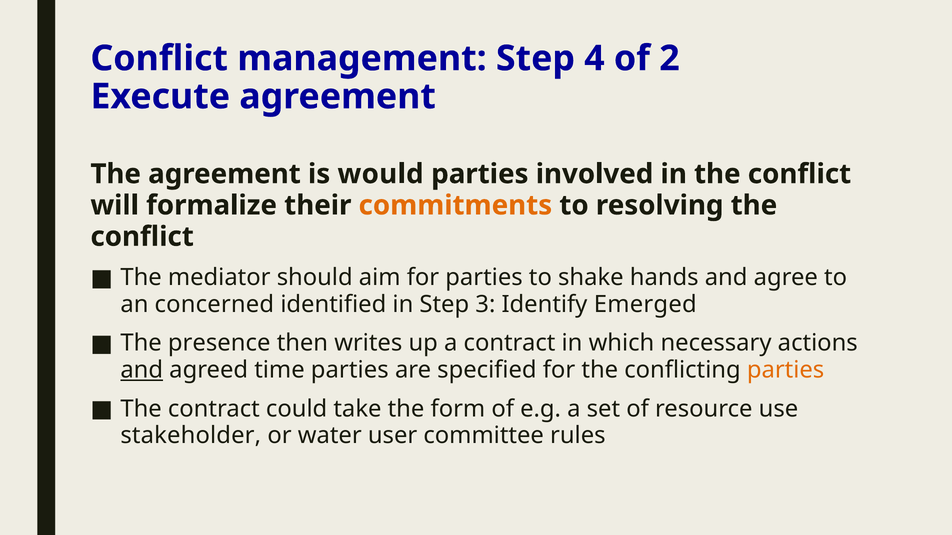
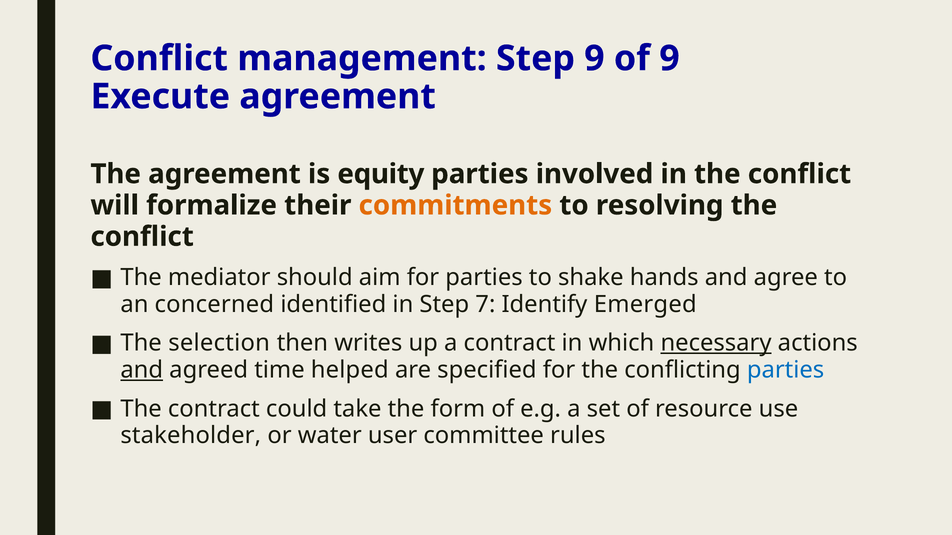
Step 4: 4 -> 9 (594, 59)
of 2: 2 -> 9 (669, 59)
would: would -> equity (381, 174)
3: 3 -> 7 (485, 305)
presence: presence -> selection (219, 343)
necessary underline: none -> present (716, 343)
time parties: parties -> helped (350, 370)
parties colour: orange -> blue (786, 370)
